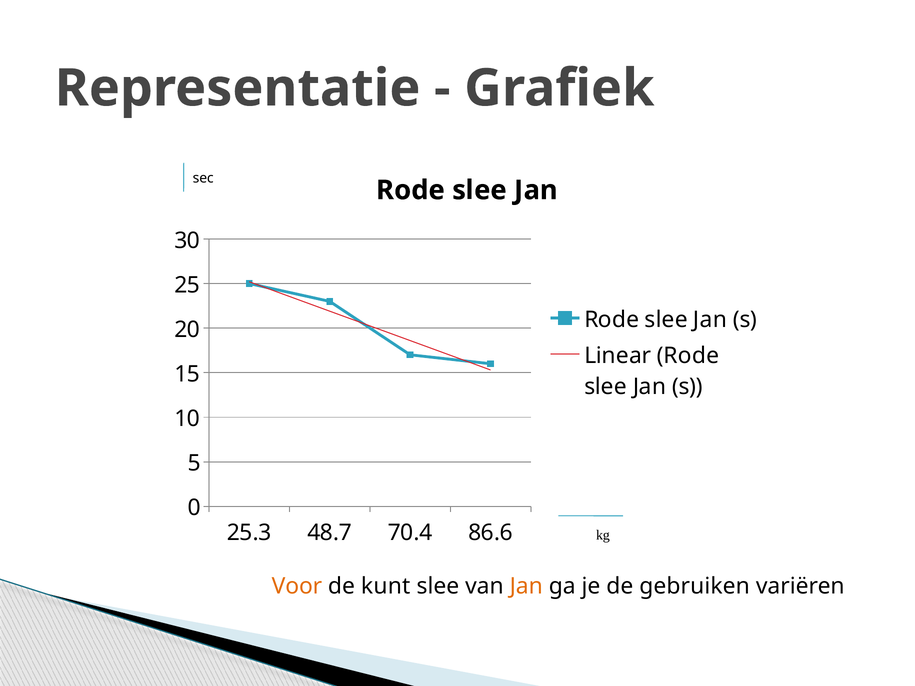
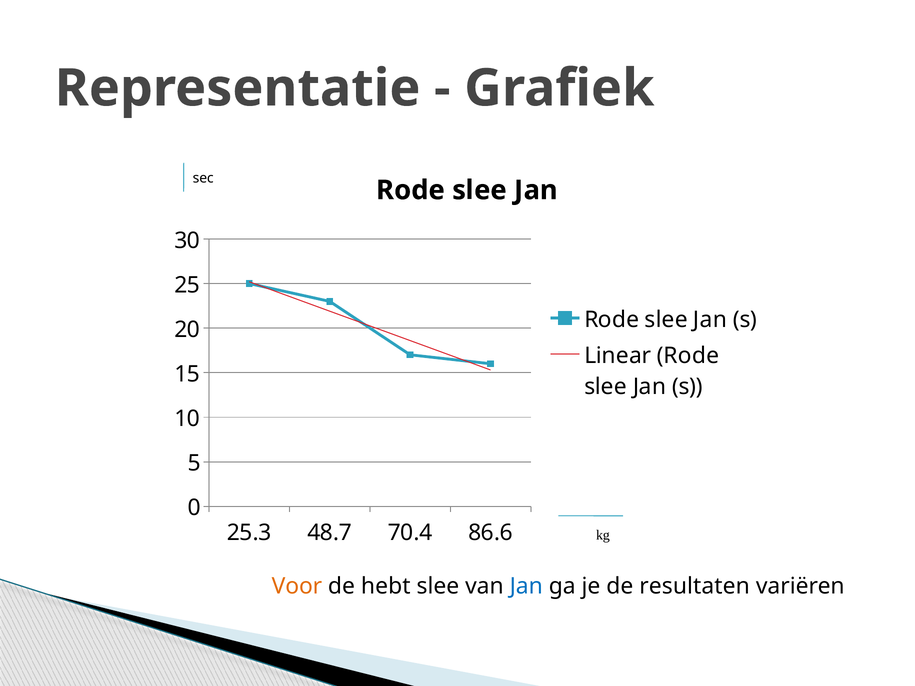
kunt: kunt -> hebt (386, 586)
Jan colour: orange -> blue (526, 586)
gebruiken: gebruiken -> resultaten (695, 586)
